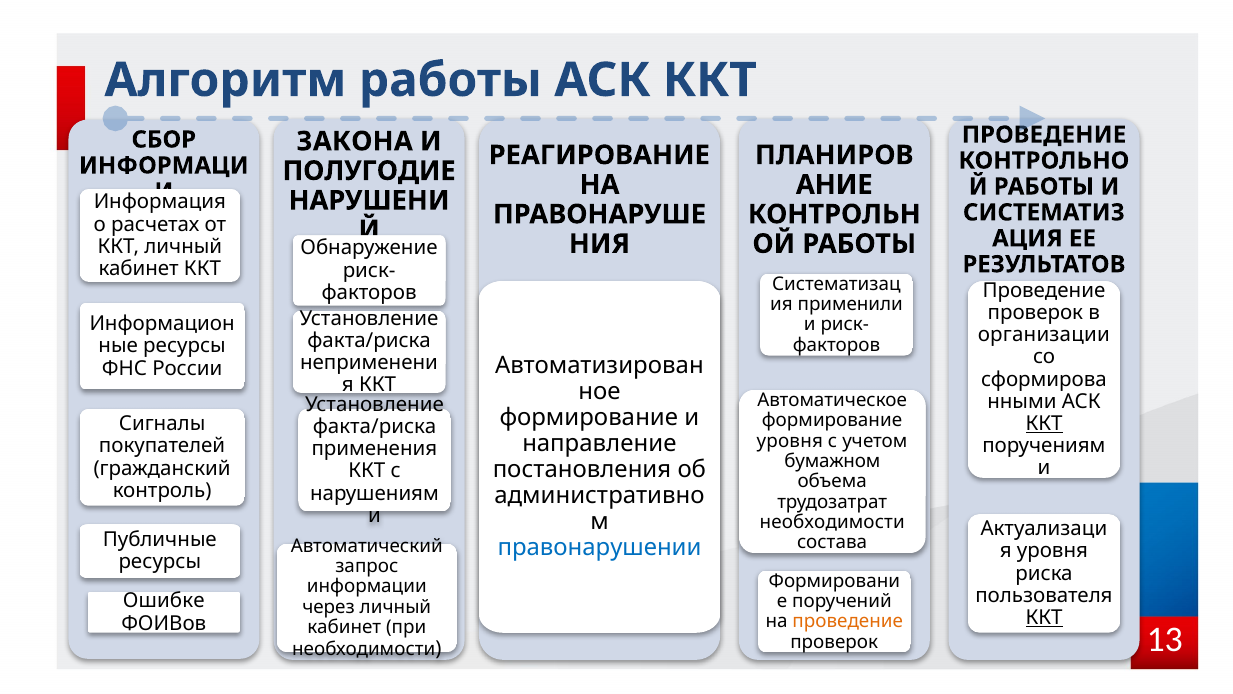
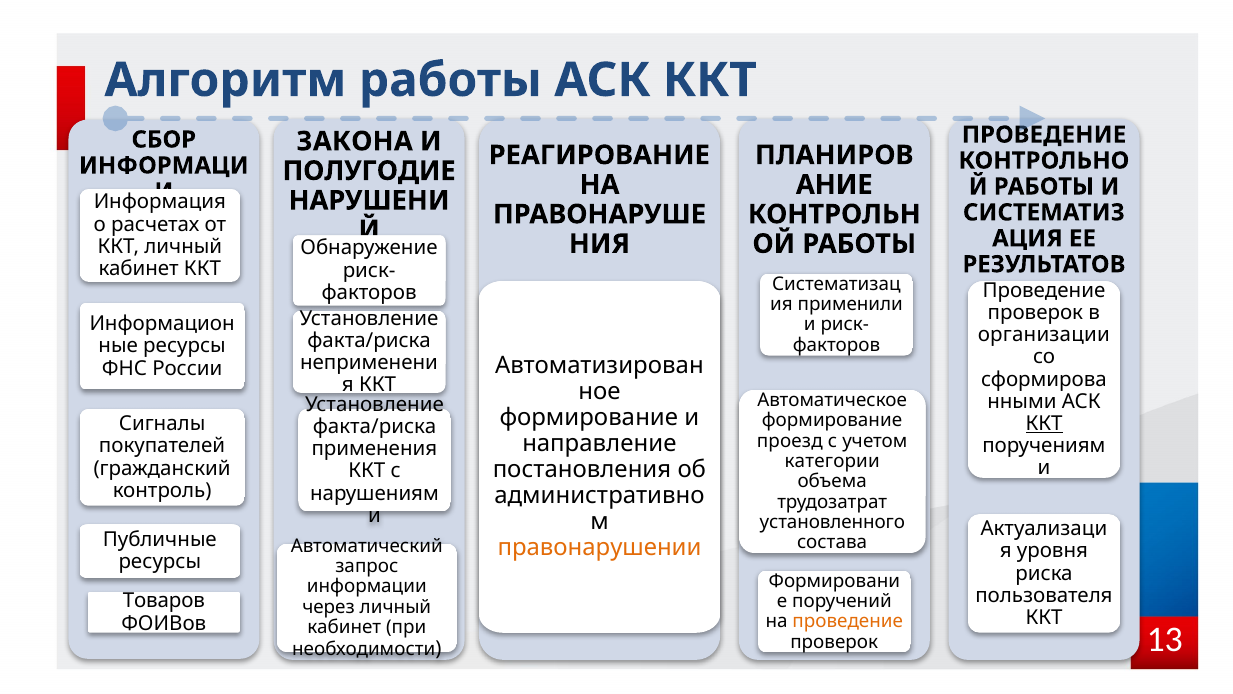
уровня: уровня -> проезд (790, 441)
бумажном: бумажном -> категории (832, 461)
необходимости: необходимости -> установленного (832, 522)
правонарушении colour: blue -> orange (600, 547)
Ошибке: Ошибке -> Товаров (164, 601)
ККТ underline: present -> none (1044, 617)
